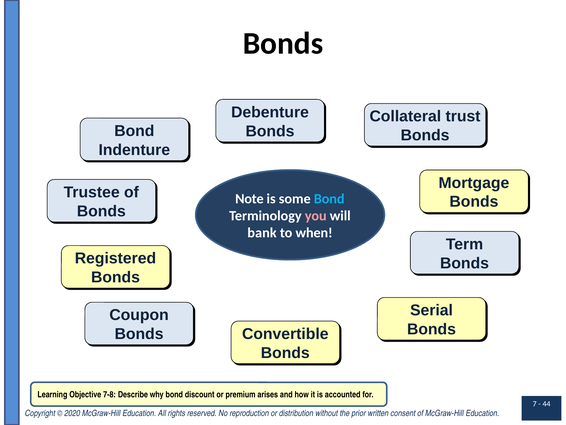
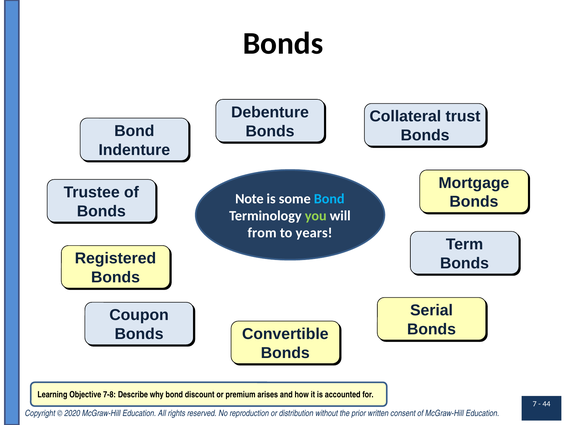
you colour: pink -> light green (316, 216)
bank: bank -> from (262, 233)
when: when -> years (314, 233)
